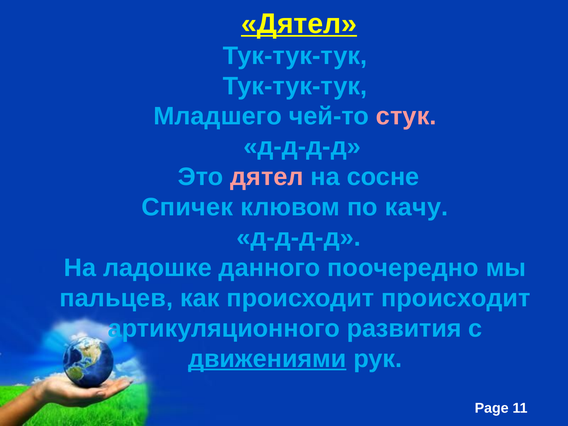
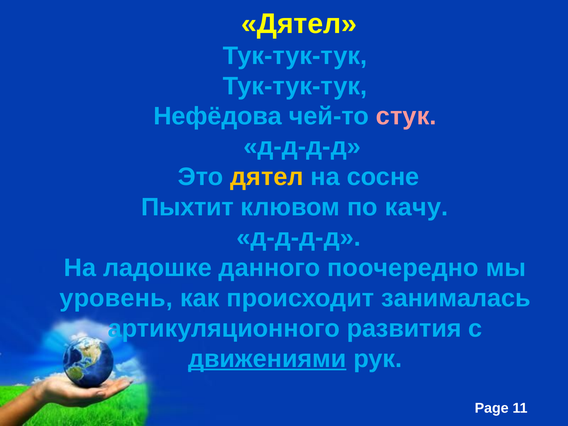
Дятел underline: present -> none (299, 24)
Младшего: Младшего -> Нефёдова (218, 116)
дятел colour: pink -> yellow (267, 177)
Спичек: Спичек -> Пыхтит (187, 207)
пальцев: пальцев -> уровень (116, 298)
происходит происходит: происходит -> занималась (456, 298)
